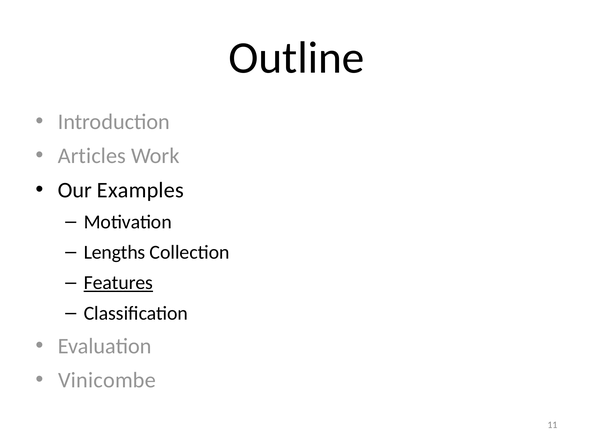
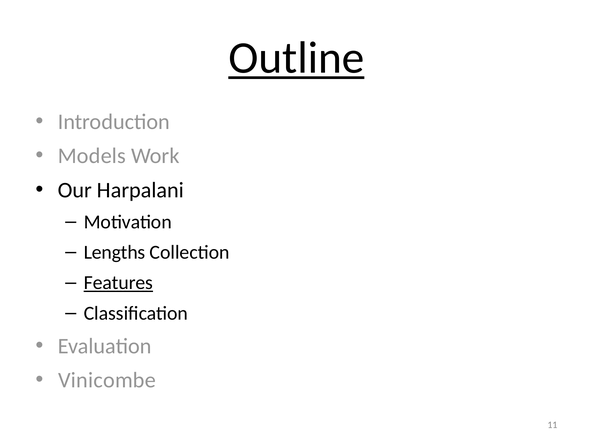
Outline underline: none -> present (296, 58)
Articles: Articles -> Models (92, 156)
Examples: Examples -> Harpalani (140, 190)
